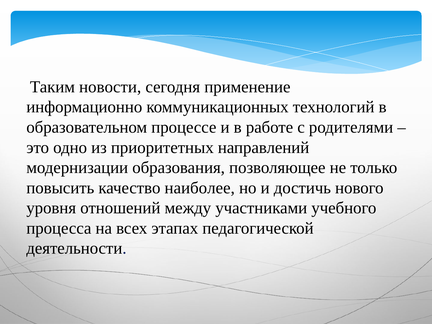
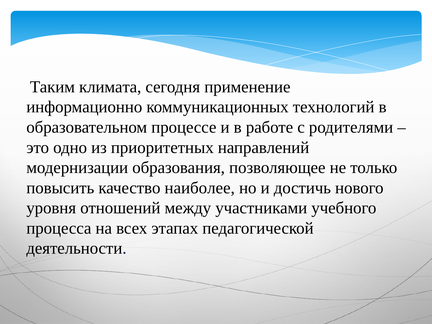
новости: новости -> климата (110, 87)
